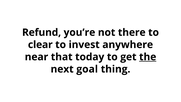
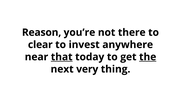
Refund: Refund -> Reason (42, 32)
that underline: none -> present (62, 57)
goal: goal -> very (87, 69)
